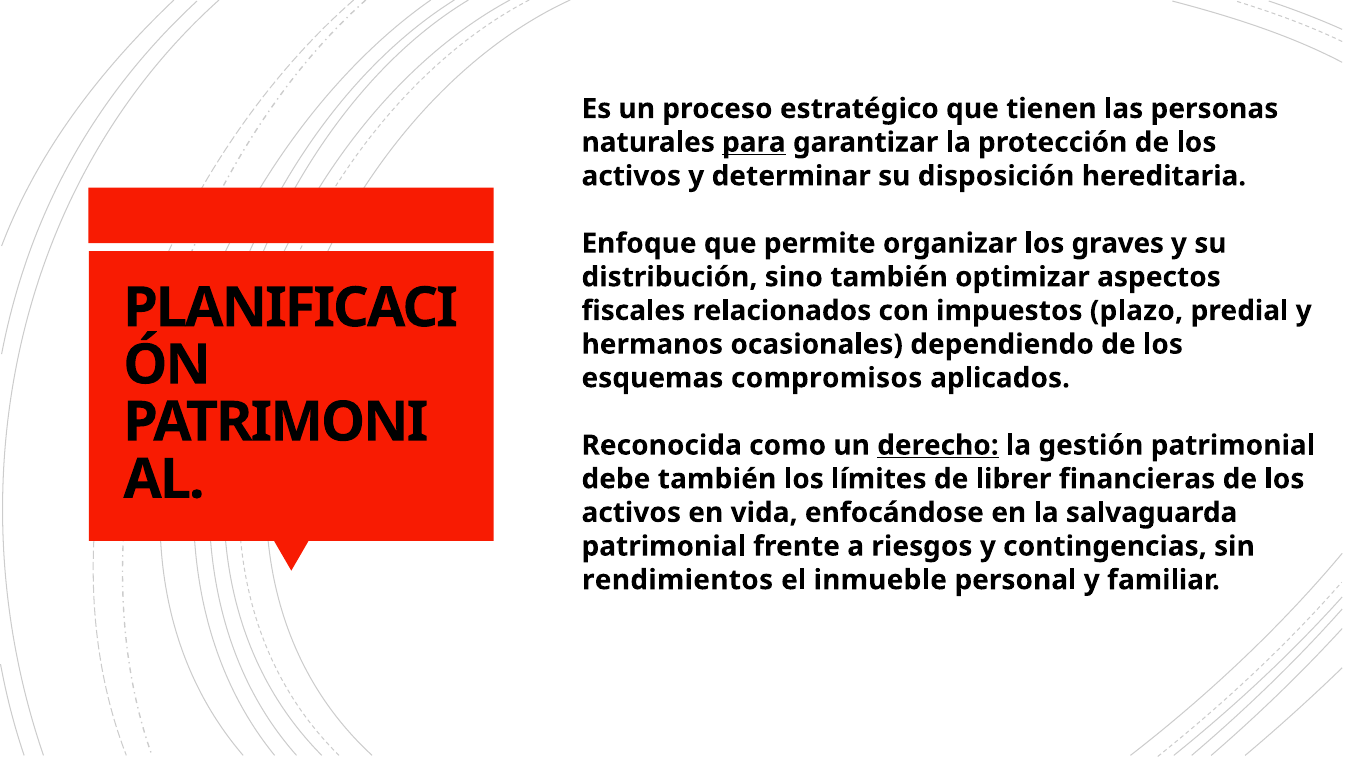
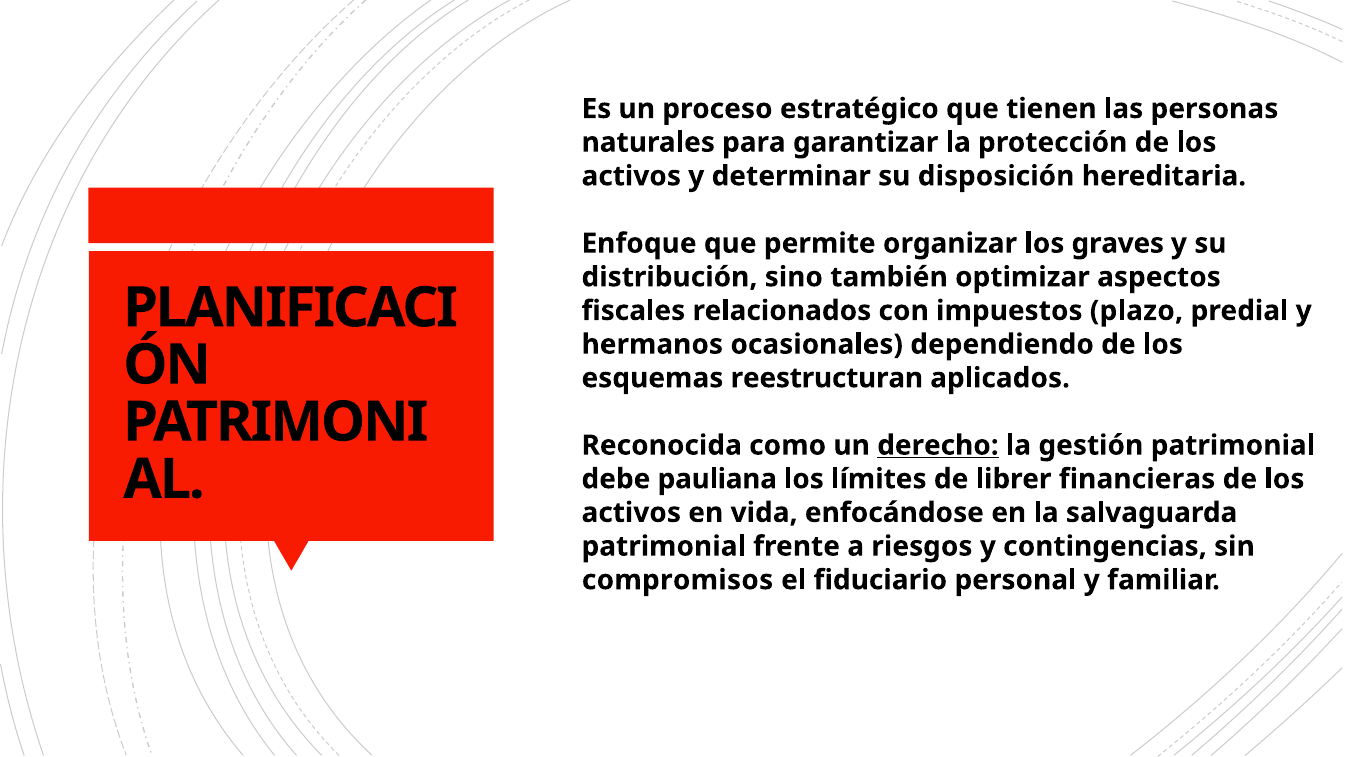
para underline: present -> none (754, 142)
compromisos: compromisos -> reestructuran (827, 378)
debe también: también -> pauliana (717, 479)
rendimientos: rendimientos -> compromisos (678, 580)
inmueble: inmueble -> fiduciario (880, 580)
